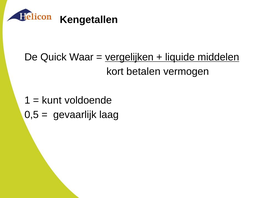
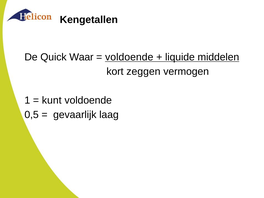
vergelijken: vergelijken -> voldoende (129, 57)
betalen: betalen -> zeggen (143, 72)
